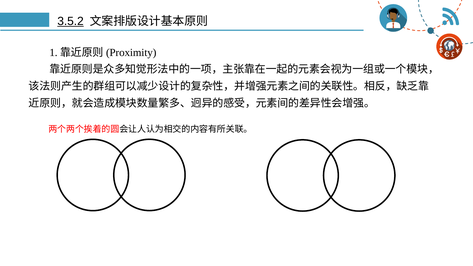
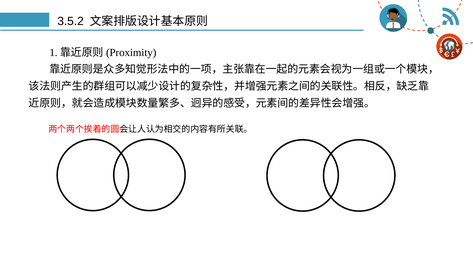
3.5.2 underline: present -> none (71, 21)
